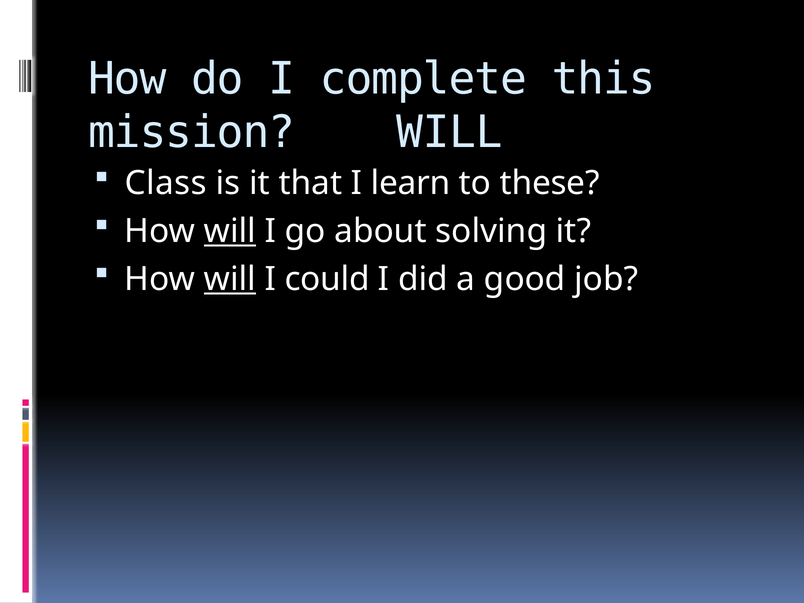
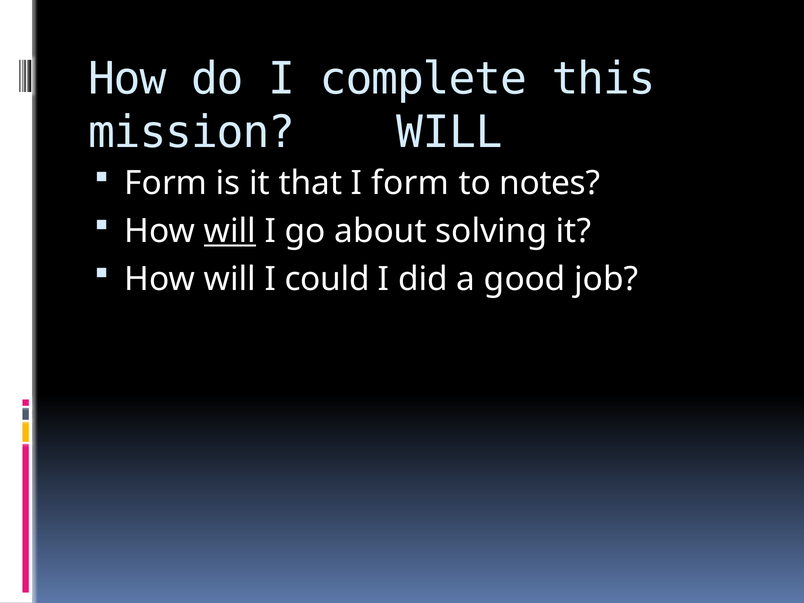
Class: Class -> Form (166, 183)
I learn: learn -> form (410, 183)
these: these -> notes (550, 183)
will underline: present -> none (230, 279)
